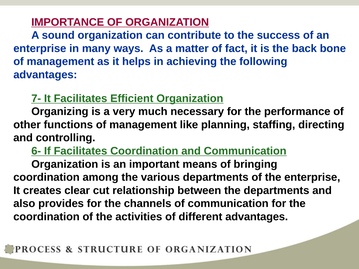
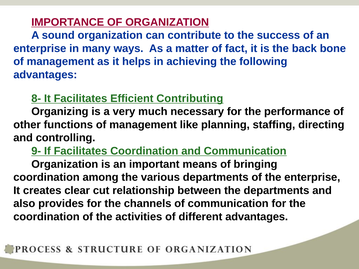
7-: 7- -> 8- (36, 98)
Efficient Organization: Organization -> Contributing (190, 98)
6-: 6- -> 9- (36, 151)
